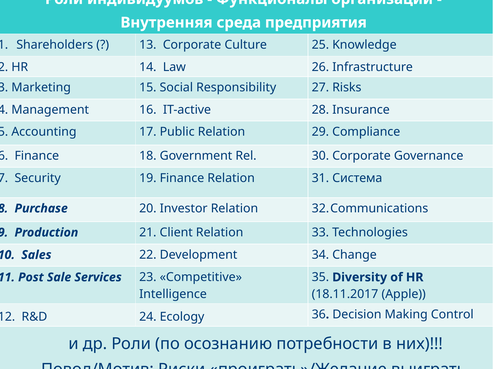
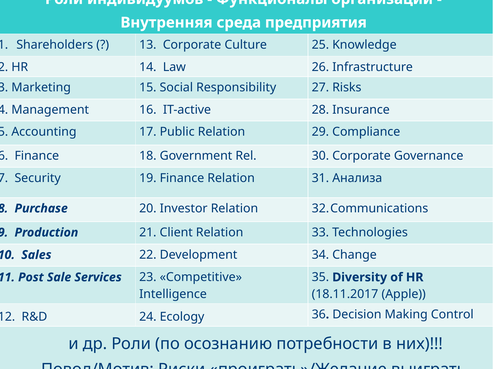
Система: Система -> Анализа (357, 179)
